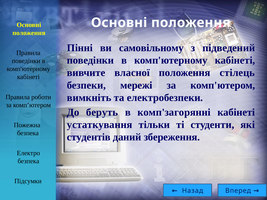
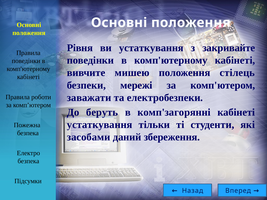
Пінні: Пінні -> Рівня (80, 48)
ви самовільному: самовільному -> устаткування (151, 48)
підведений: підведений -> закривайте (229, 48)
власної: власної -> мишею (132, 73)
вимкніть: вимкніть -> заважати (89, 98)
студентів: студентів -> засобами (89, 137)
